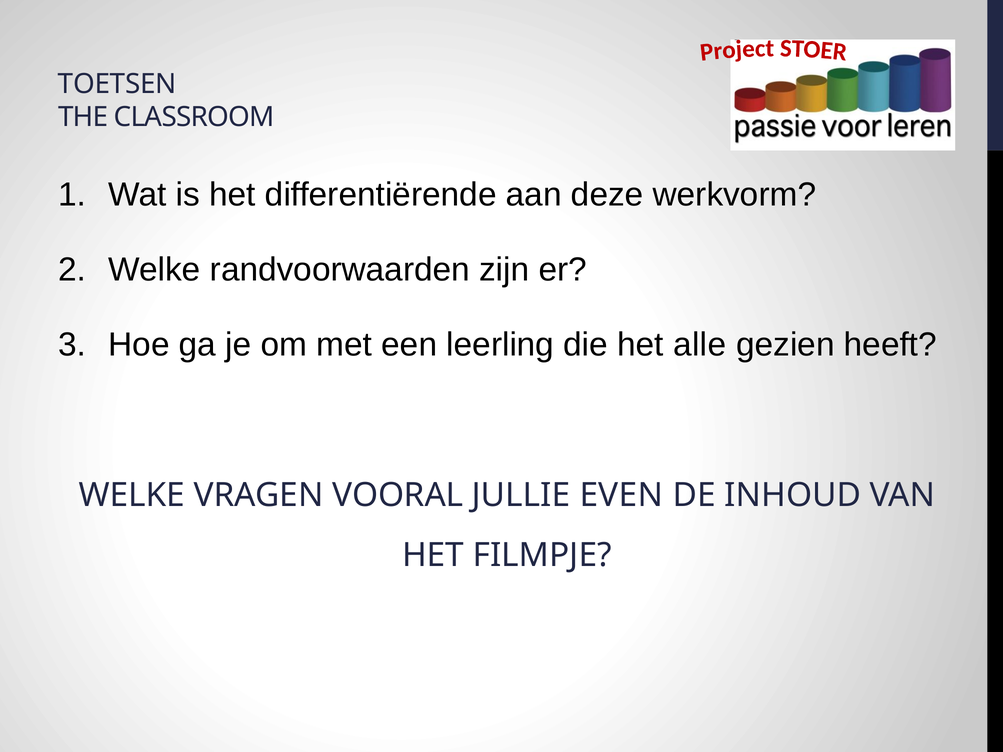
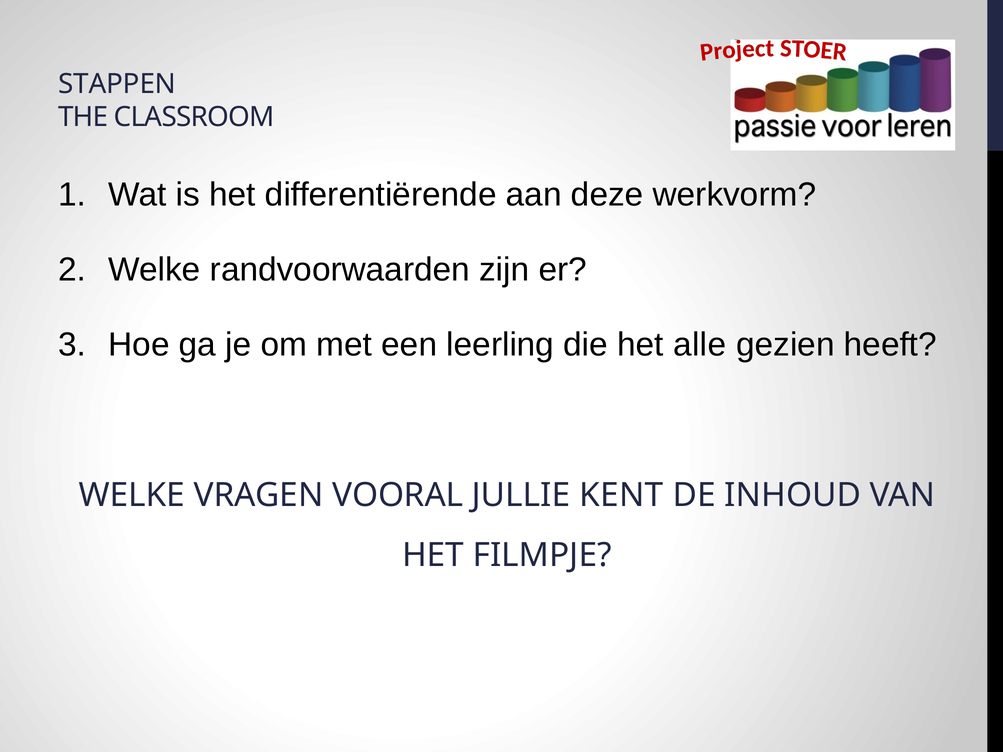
TOETSEN: TOETSEN -> STAPPEN (117, 84)
EVEN: EVEN -> KENT (621, 495)
